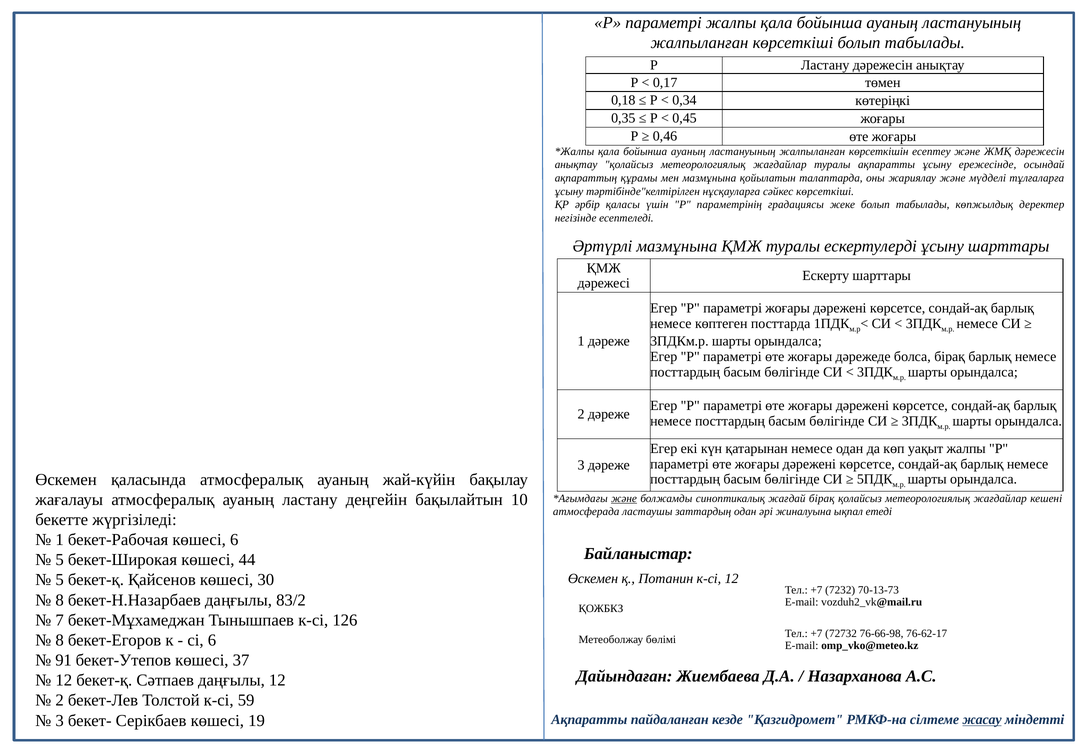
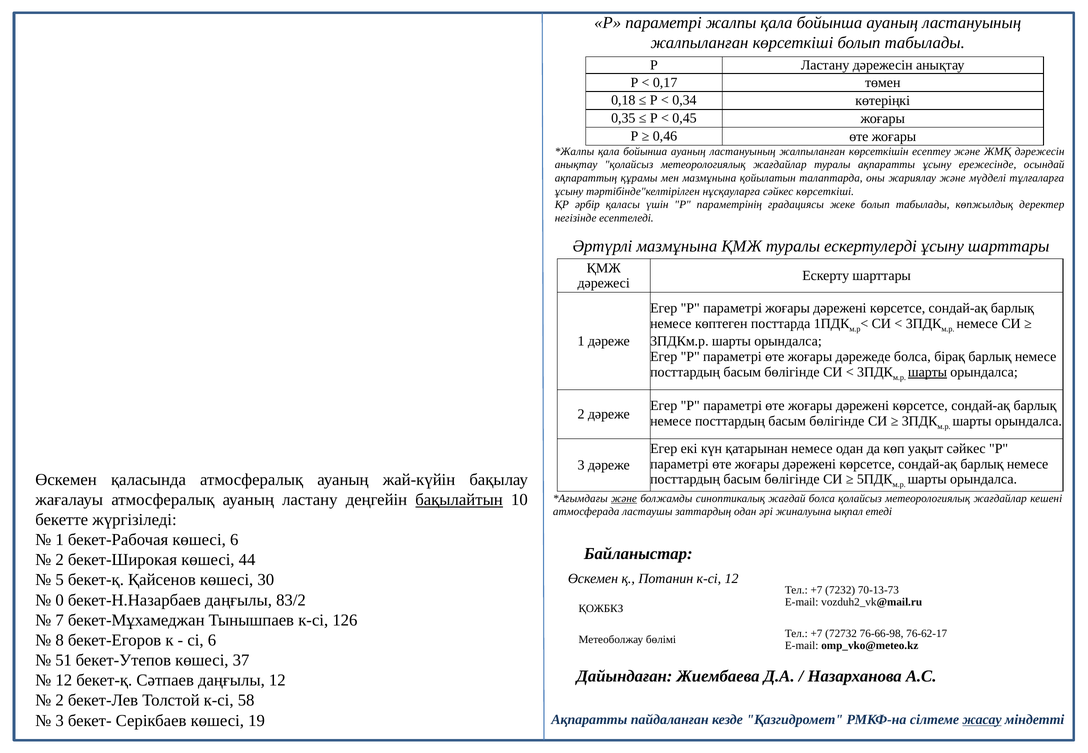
шарты underline: none -> present (928, 372)
уақыт жалпы: жалпы -> сәйкес (966, 449)
бақылайтын underline: none -> present (459, 500)
жағдай бірақ: бірақ -> болса (822, 498)
5: 5 -> 2 (60, 560)
8: 8 -> 0 (60, 600)
91: 91 -> 51 (64, 660)
59: 59 -> 58 (246, 701)
